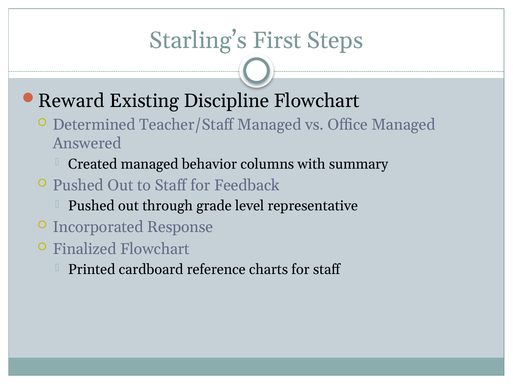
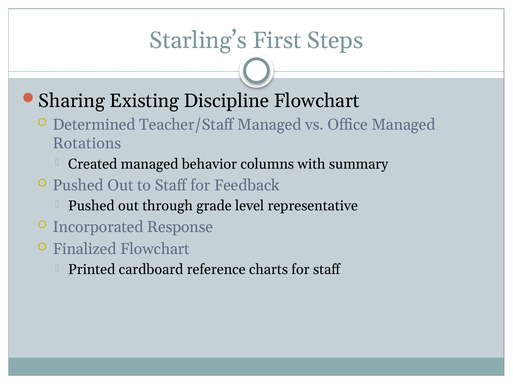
Reward: Reward -> Sharing (72, 101)
Answered: Answered -> Rotations (87, 144)
